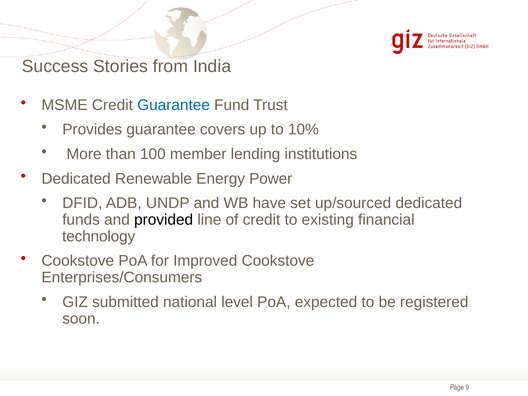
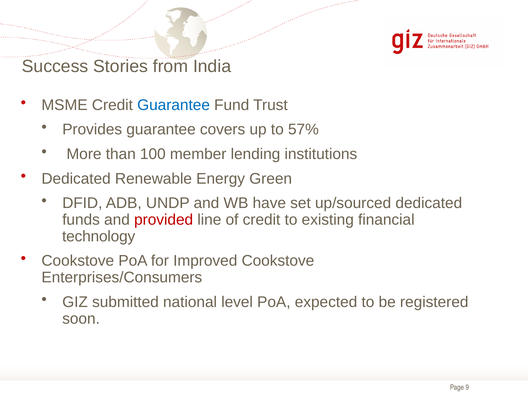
10%: 10% -> 57% (303, 130)
Power: Power -> Green (271, 179)
provided colour: black -> red (164, 220)
